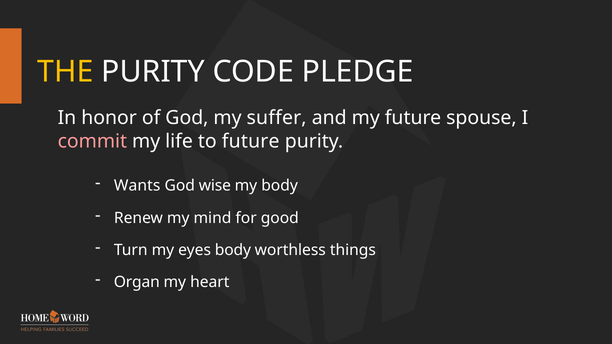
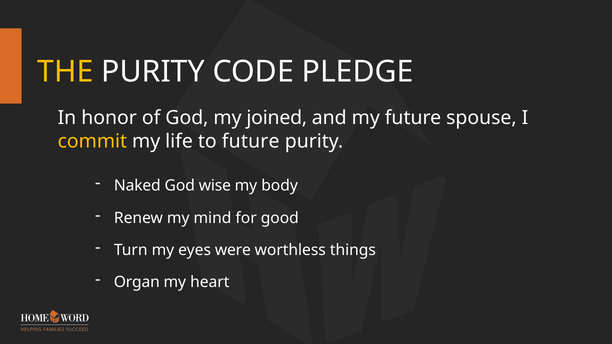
suffer: suffer -> joined (277, 118)
commit colour: pink -> yellow (92, 141)
Wants: Wants -> Naked (137, 186)
eyes body: body -> were (233, 250)
